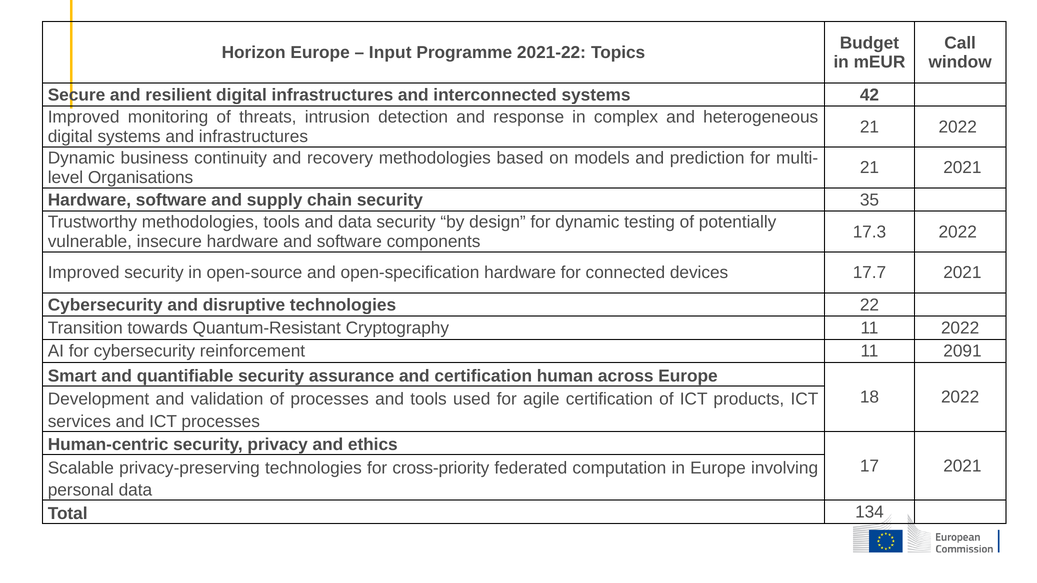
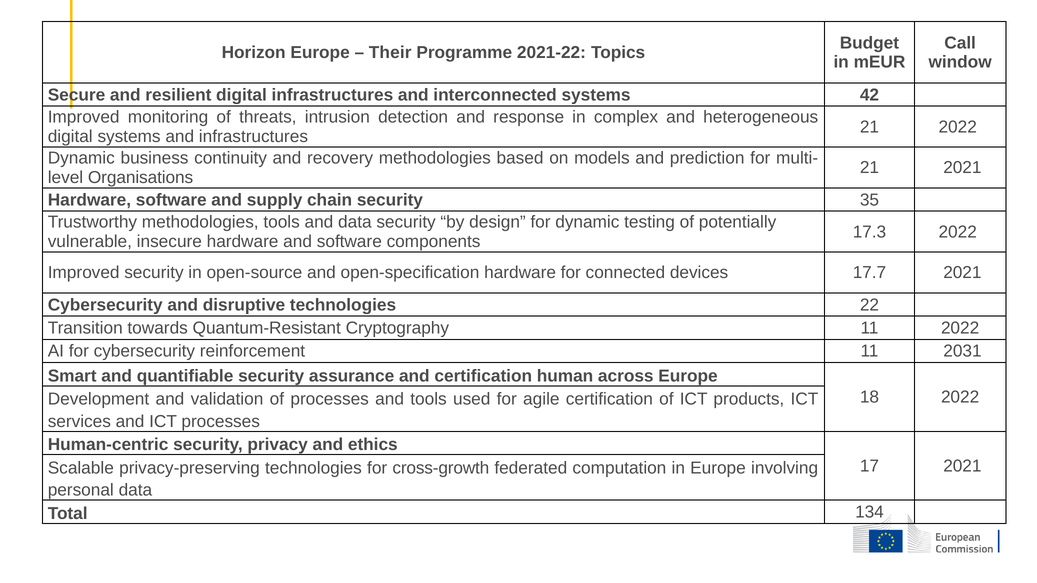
Input: Input -> Their (390, 53)
2091: 2091 -> 2031 (962, 351)
cross-priority: cross-priority -> cross-growth (441, 468)
